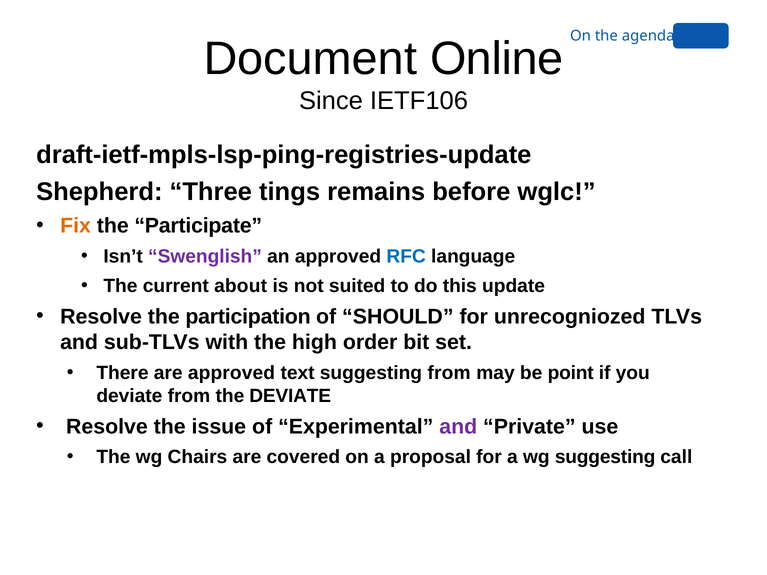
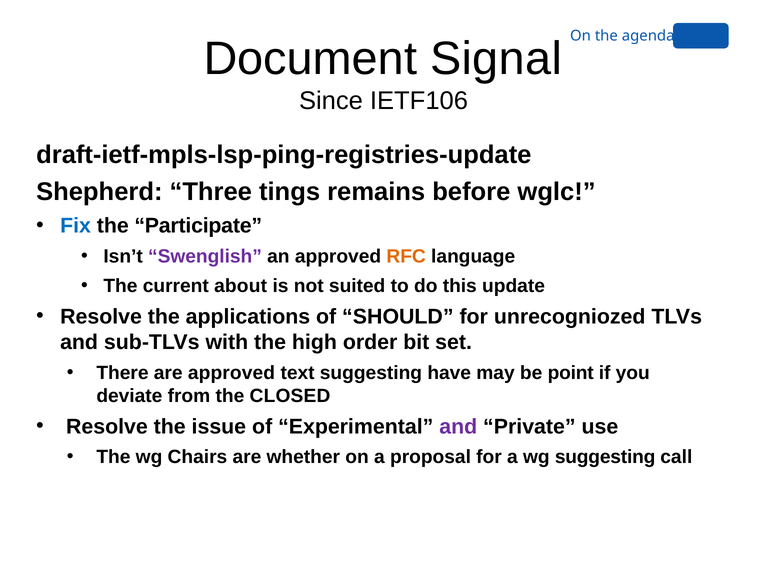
Online: Online -> Signal (496, 59)
Fix colour: orange -> blue (76, 226)
RFC colour: blue -> orange (406, 257)
participation: participation -> applications (248, 317)
suggesting from: from -> have (449, 373)
the DEVIATE: DEVIATE -> CLOSED (290, 396)
covered: covered -> whether (303, 457)
